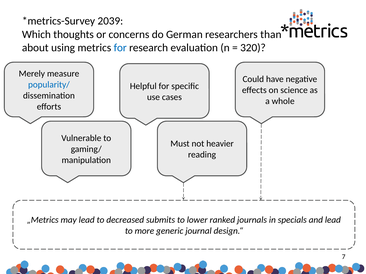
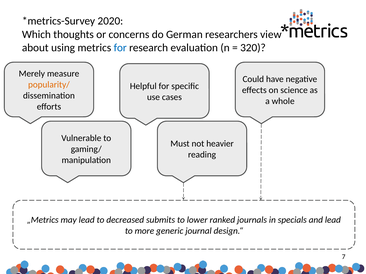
2039: 2039 -> 2020 (110, 21)
than: than -> view (271, 34)
popularity/ colour: blue -> orange (49, 85)
